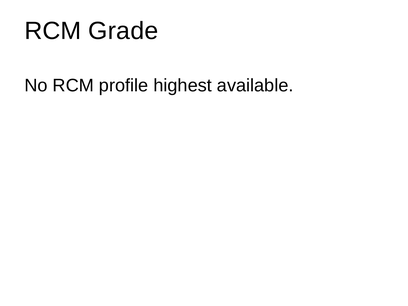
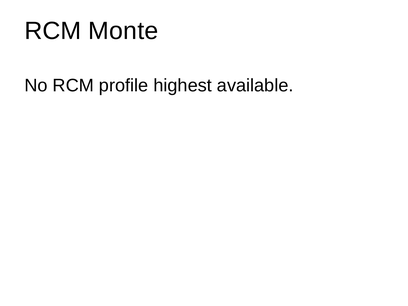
Grade: Grade -> Monte (123, 31)
